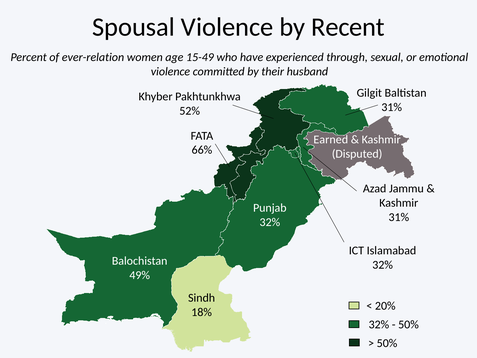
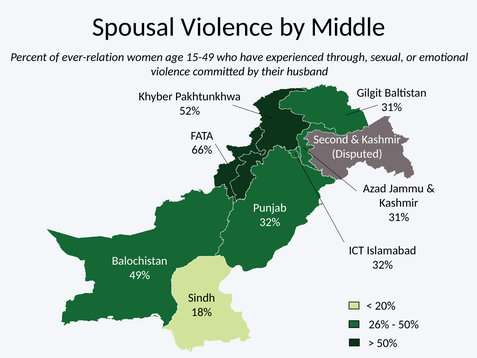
Recent: Recent -> Middle (348, 27)
Earned: Earned -> Second (331, 140)
32%: 32% -> 26% (379, 324)
